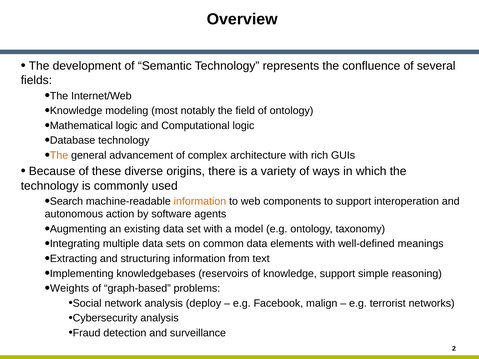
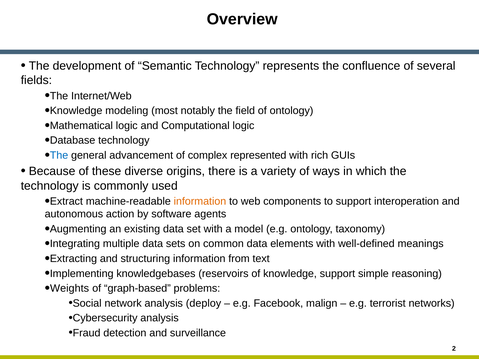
The colour: orange -> blue (59, 155)
architecture: architecture -> represented (258, 155)
Search: Search -> Extract (66, 201)
